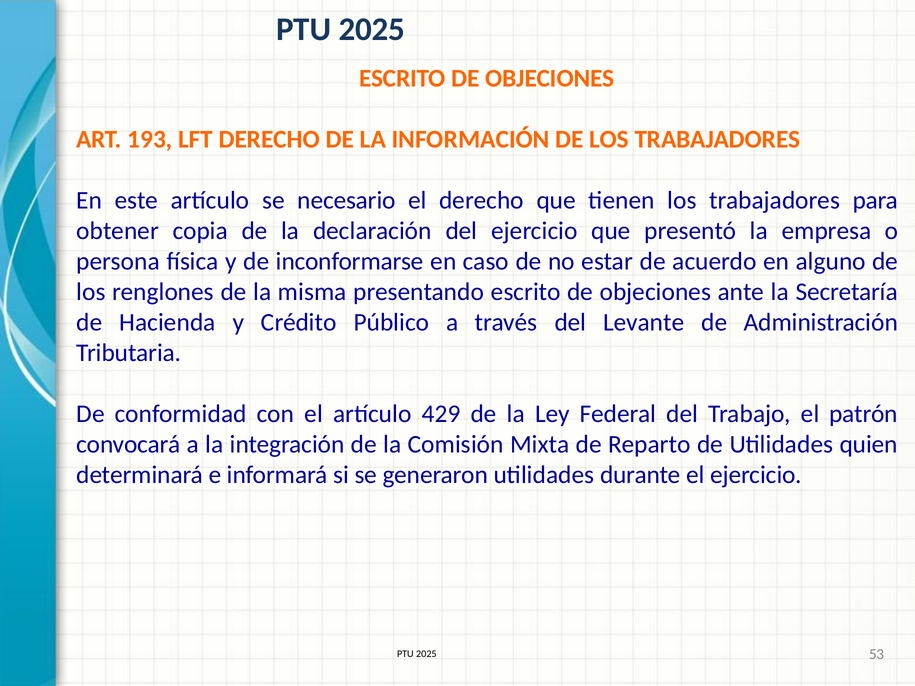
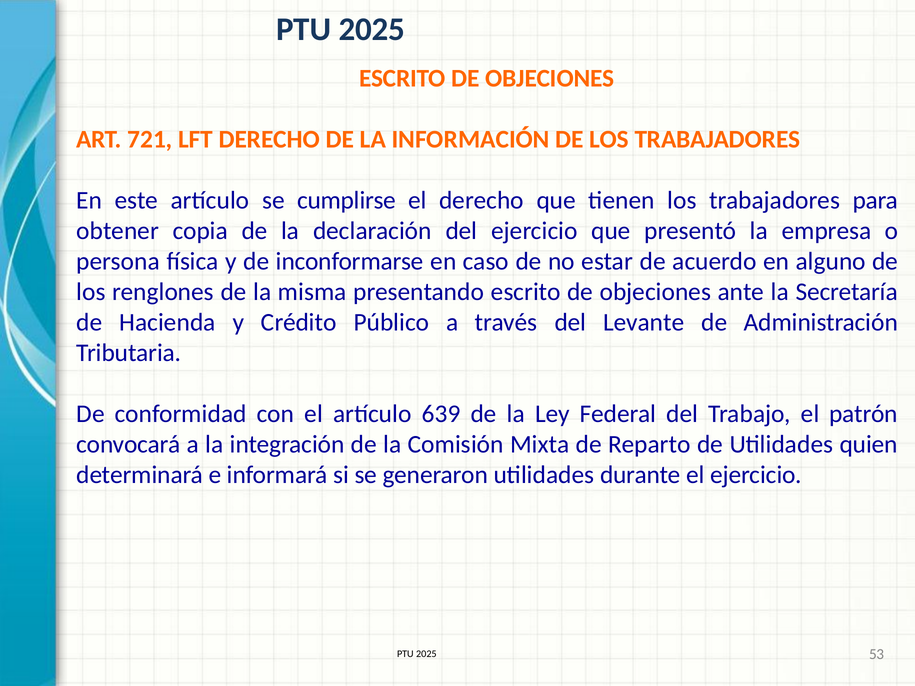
193: 193 -> 721 (150, 140)
necesario: necesario -> cumplirse (347, 201)
429: 429 -> 639 (441, 414)
